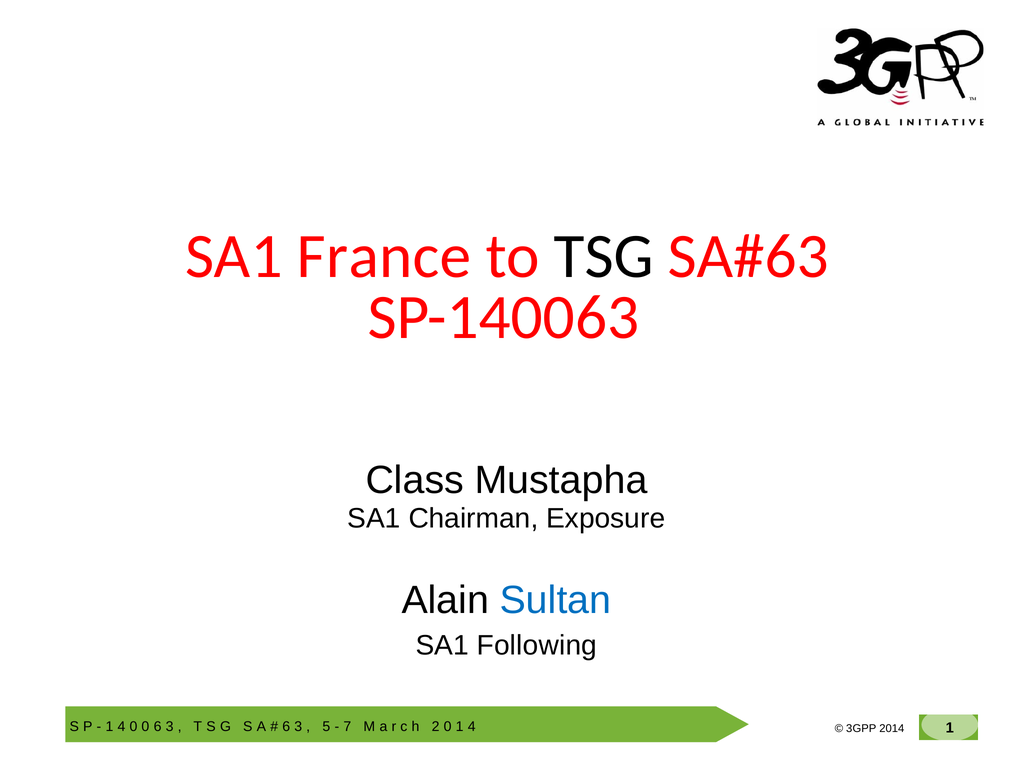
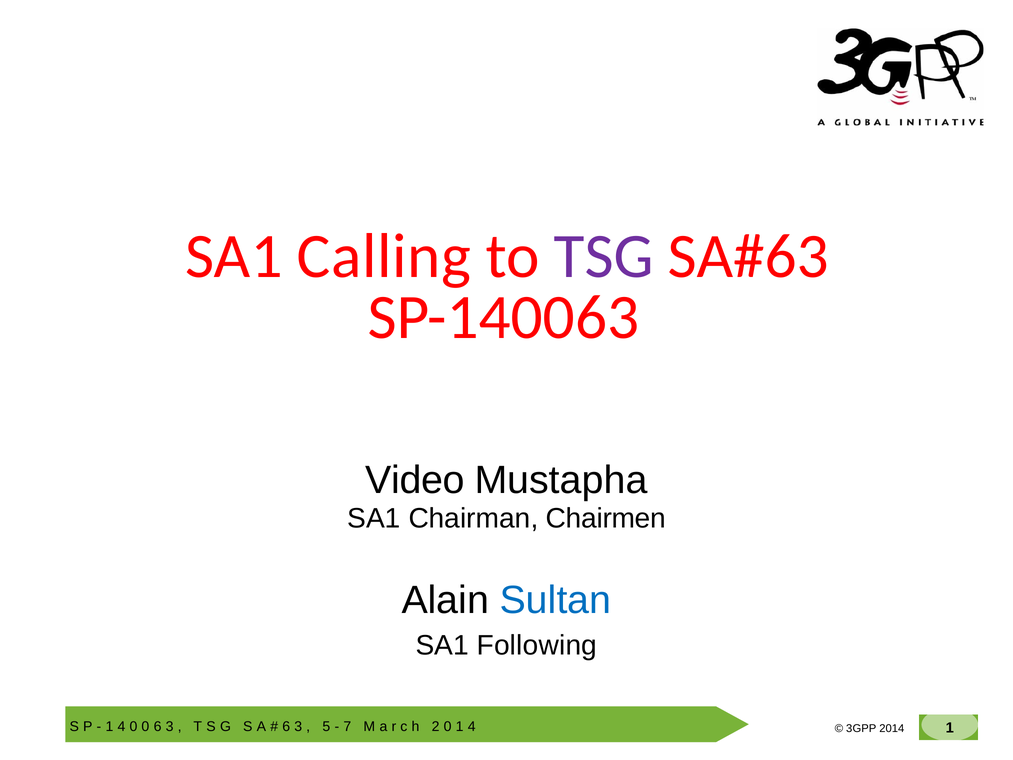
France: France -> Calling (384, 256)
TSG colour: black -> purple (604, 256)
Class: Class -> Video (415, 480)
Exposure: Exposure -> Chairmen (606, 518)
